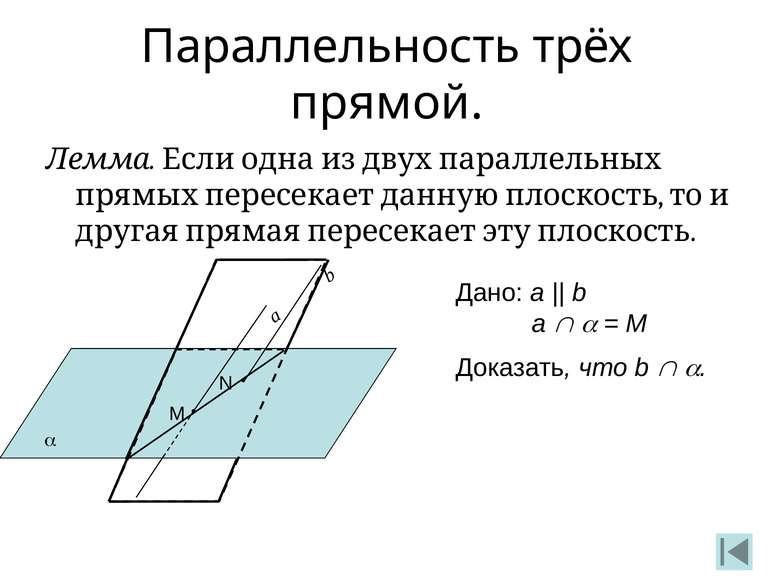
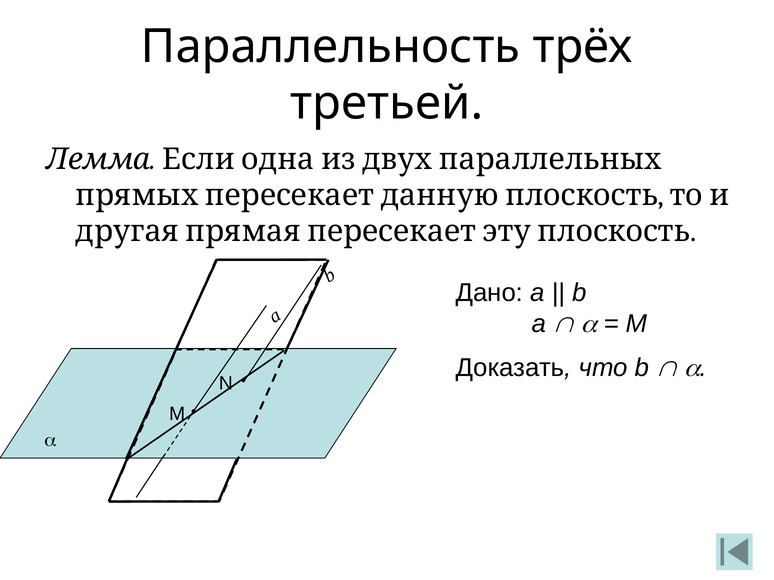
прямой: прямой -> третьей (387, 103)
